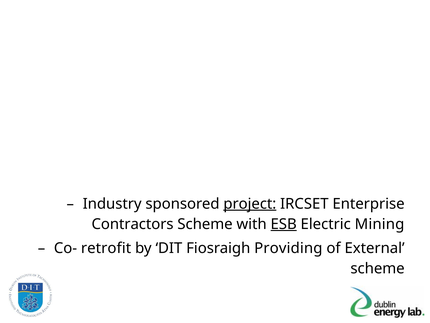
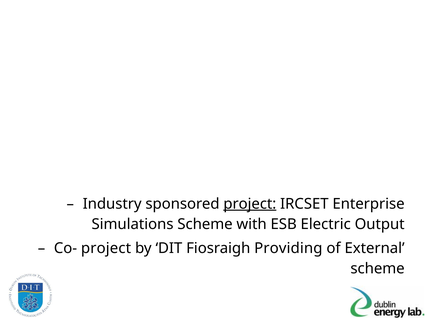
Contractors: Contractors -> Simulations (133, 224)
ESB underline: present -> none (284, 224)
Mining: Mining -> Output (380, 224)
Co- retrofit: retrofit -> project (106, 248)
